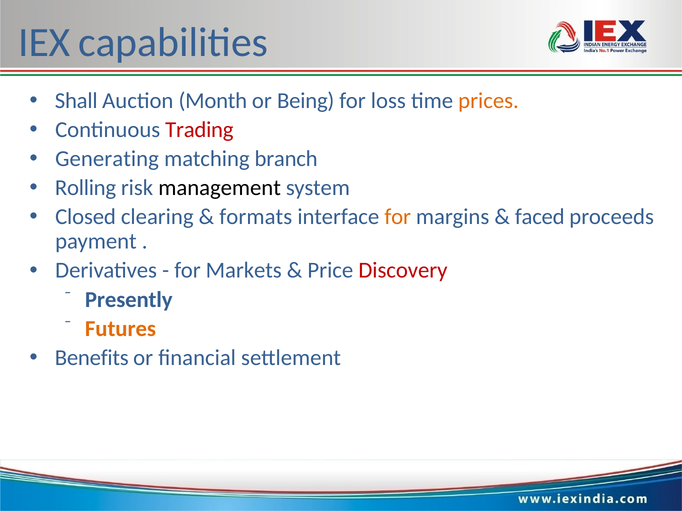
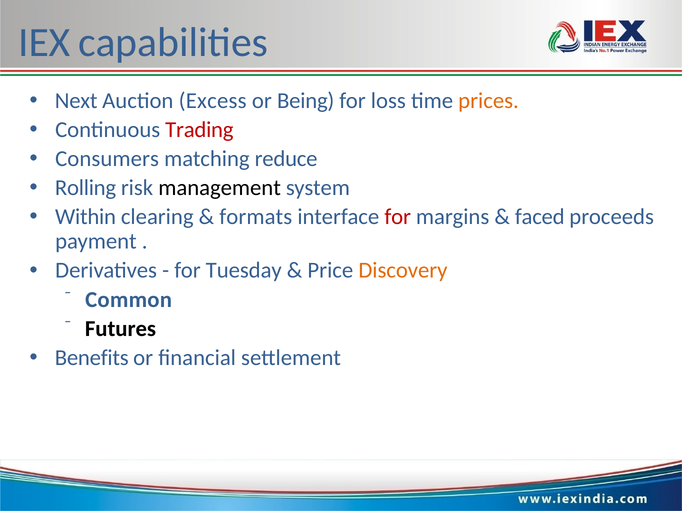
Shall: Shall -> Next (76, 101)
Month: Month -> Excess (213, 101)
Generating: Generating -> Consumers (107, 159)
branch: branch -> reduce (286, 159)
Closed: Closed -> Within (86, 217)
for colour: orange -> red (398, 217)
Markets: Markets -> Tuesday (244, 271)
Discovery colour: red -> orange (403, 271)
Presently: Presently -> Common (129, 300)
Futures colour: orange -> black (120, 329)
